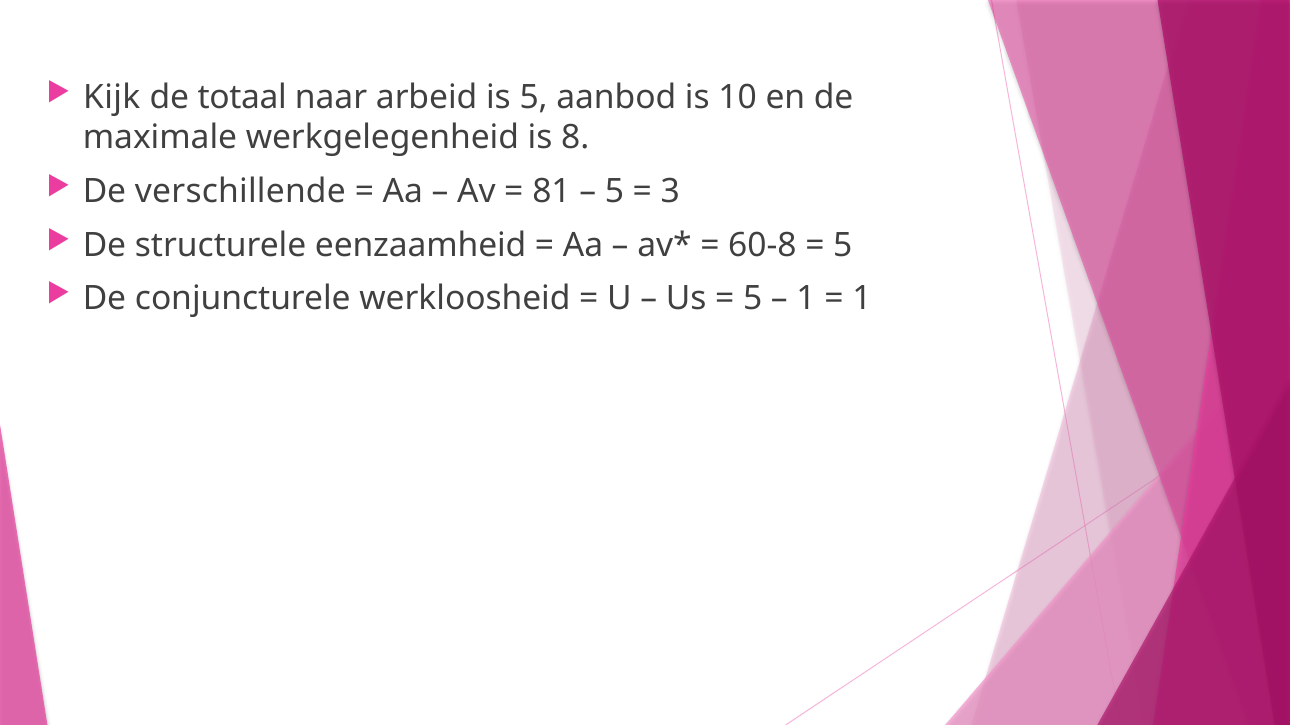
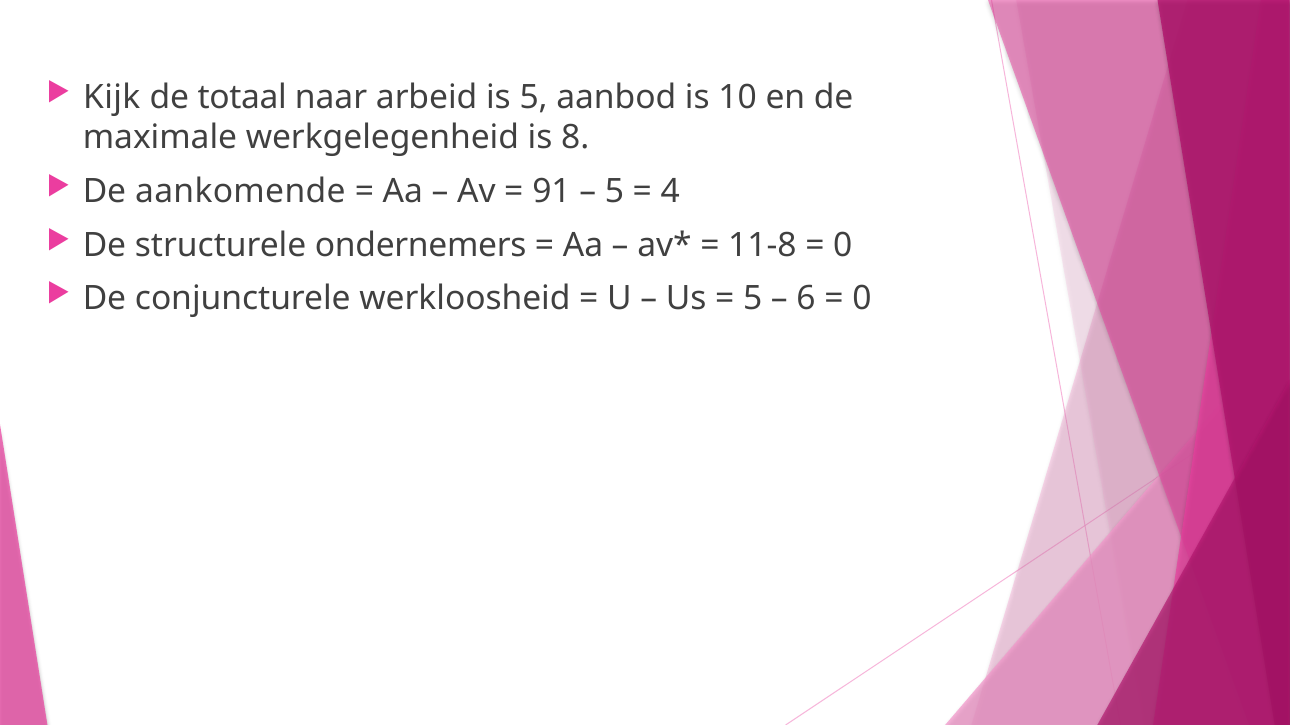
verschillende: verschillende -> aankomende (240, 192)
81: 81 -> 91 (551, 192)
3: 3 -> 4 (670, 192)
eenzaamheid: eenzaamheid -> ondernemers (421, 245)
60-8: 60-8 -> 11-8 (762, 245)
5: 5 -> 0 (843, 245)
1: 1 -> 6 (806, 299)
1: 1 -> 0 (862, 299)
